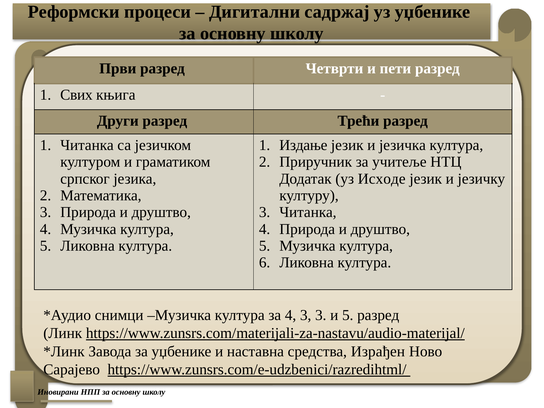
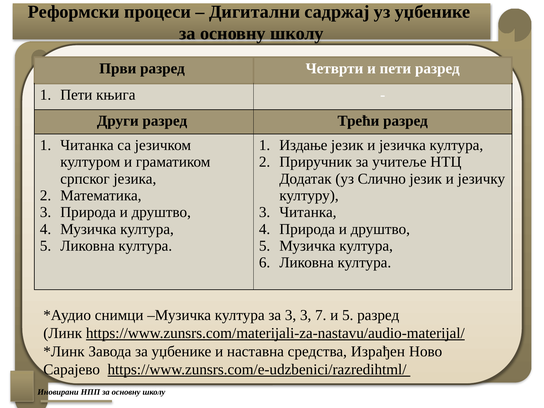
Свих: Свих -> Пети (76, 95)
Исходе: Исходе -> Слично (382, 179)
за 4: 4 -> 3 (291, 315)
3 3: 3 -> 7 (321, 315)
